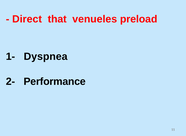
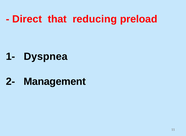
venueles: venueles -> reducing (95, 19)
Performance: Performance -> Management (55, 81)
